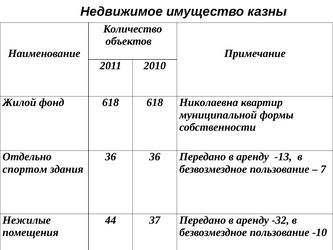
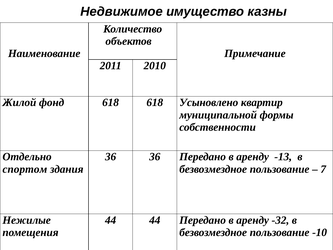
Николаевна: Николаевна -> Усыновлено (209, 102)
44 37: 37 -> 44 (155, 220)
